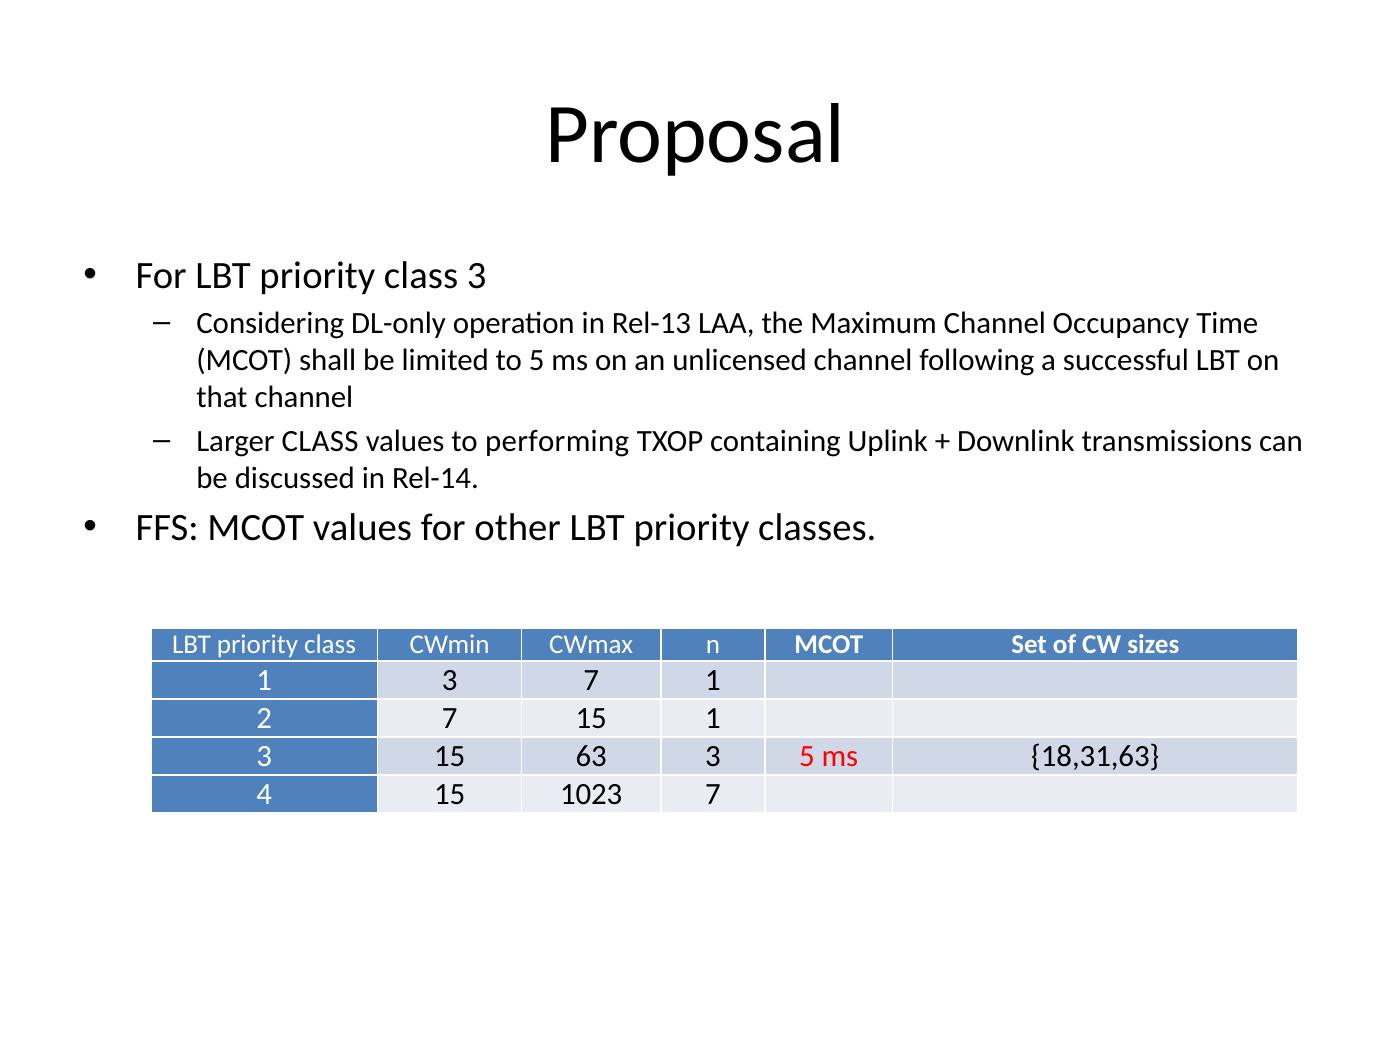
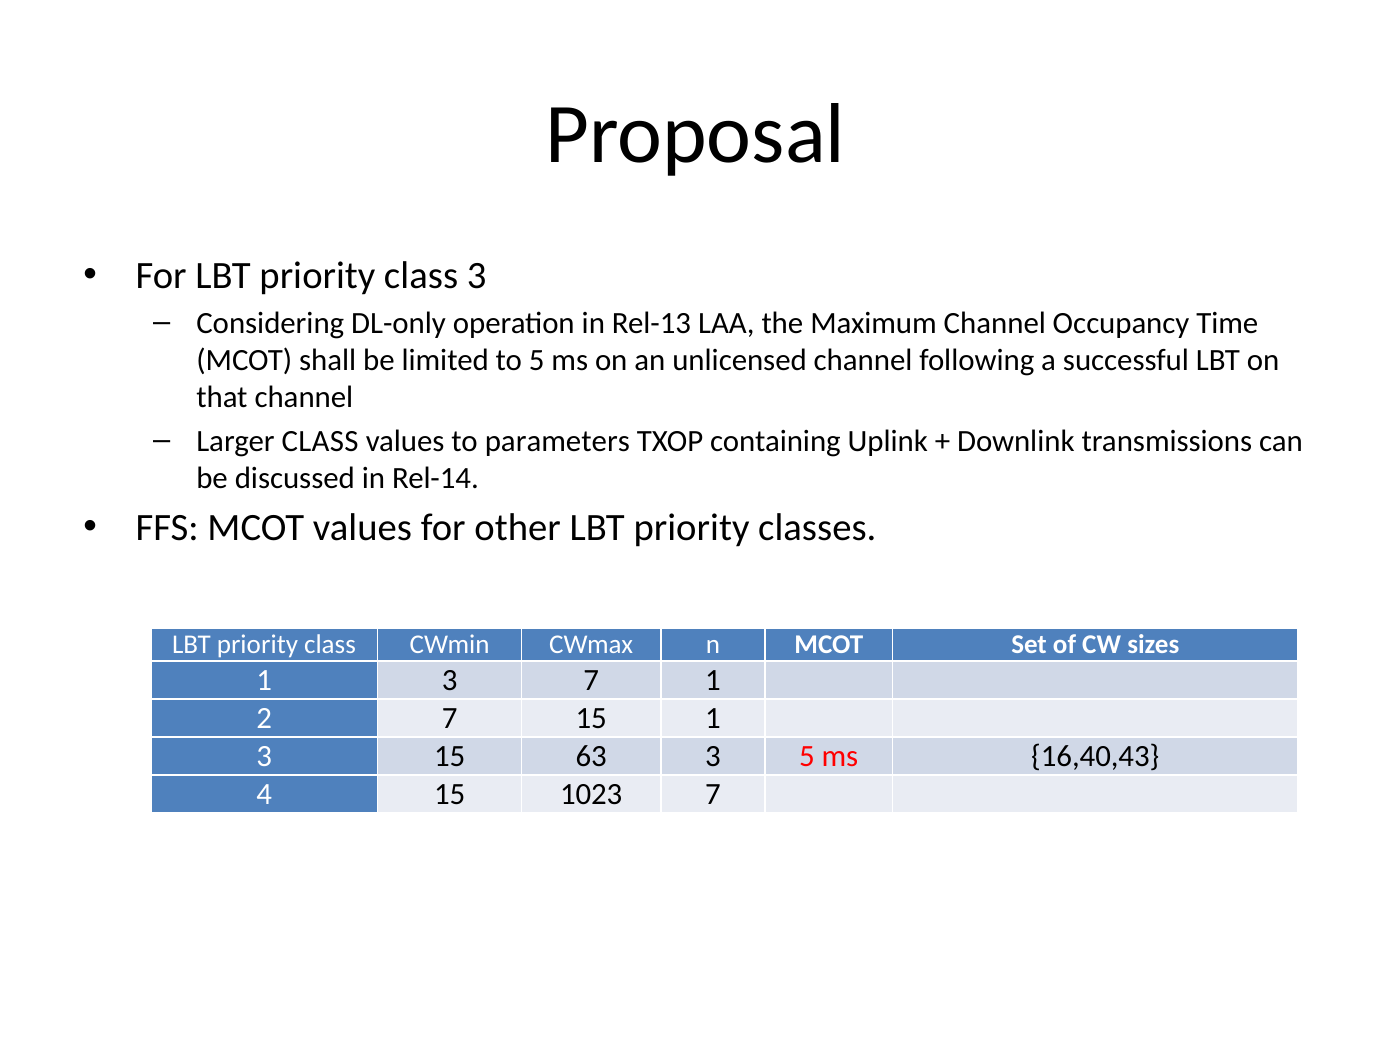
performing: performing -> parameters (557, 441)
18,31,63: 18,31,63 -> 16,40,43 (1095, 756)
